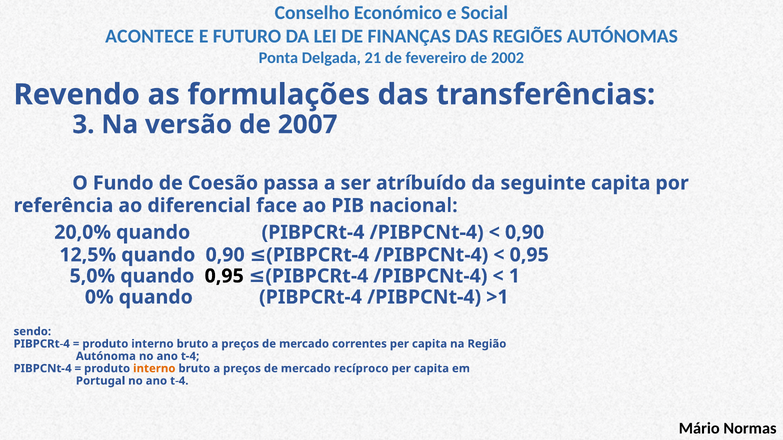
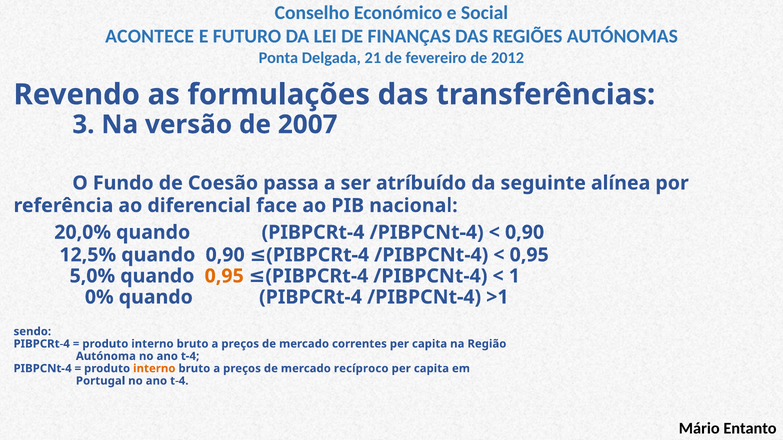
2002: 2002 -> 2012 (508, 58)
seguinte capita: capita -> alínea (621, 183)
0,95 colour: black -> orange (224, 276)
Normas: Normas -> Entanto (750, 429)
